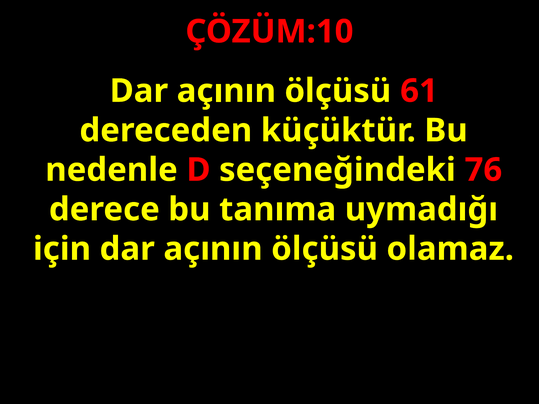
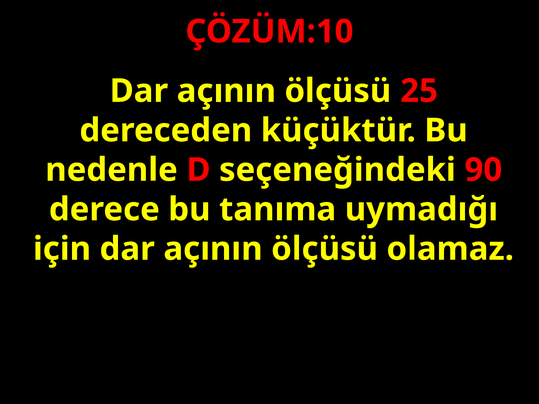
61: 61 -> 25 (419, 91)
76: 76 -> 90 (483, 170)
